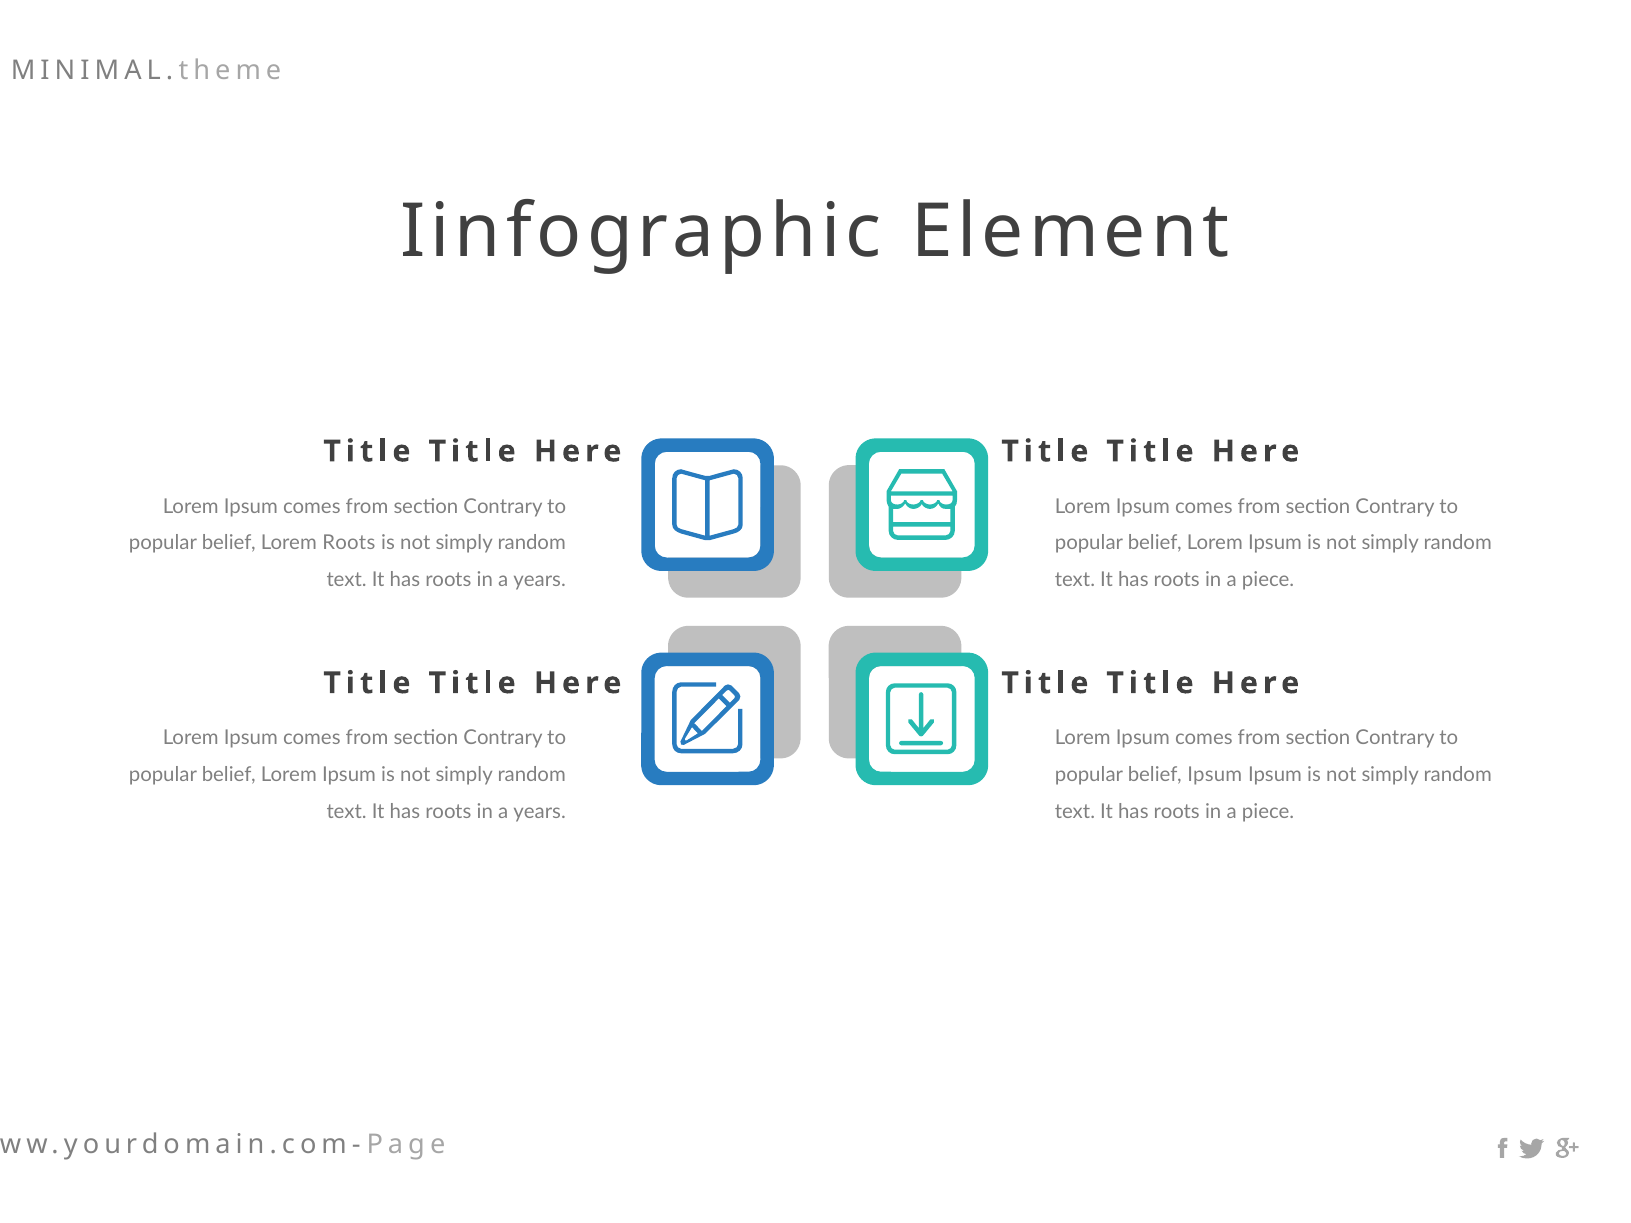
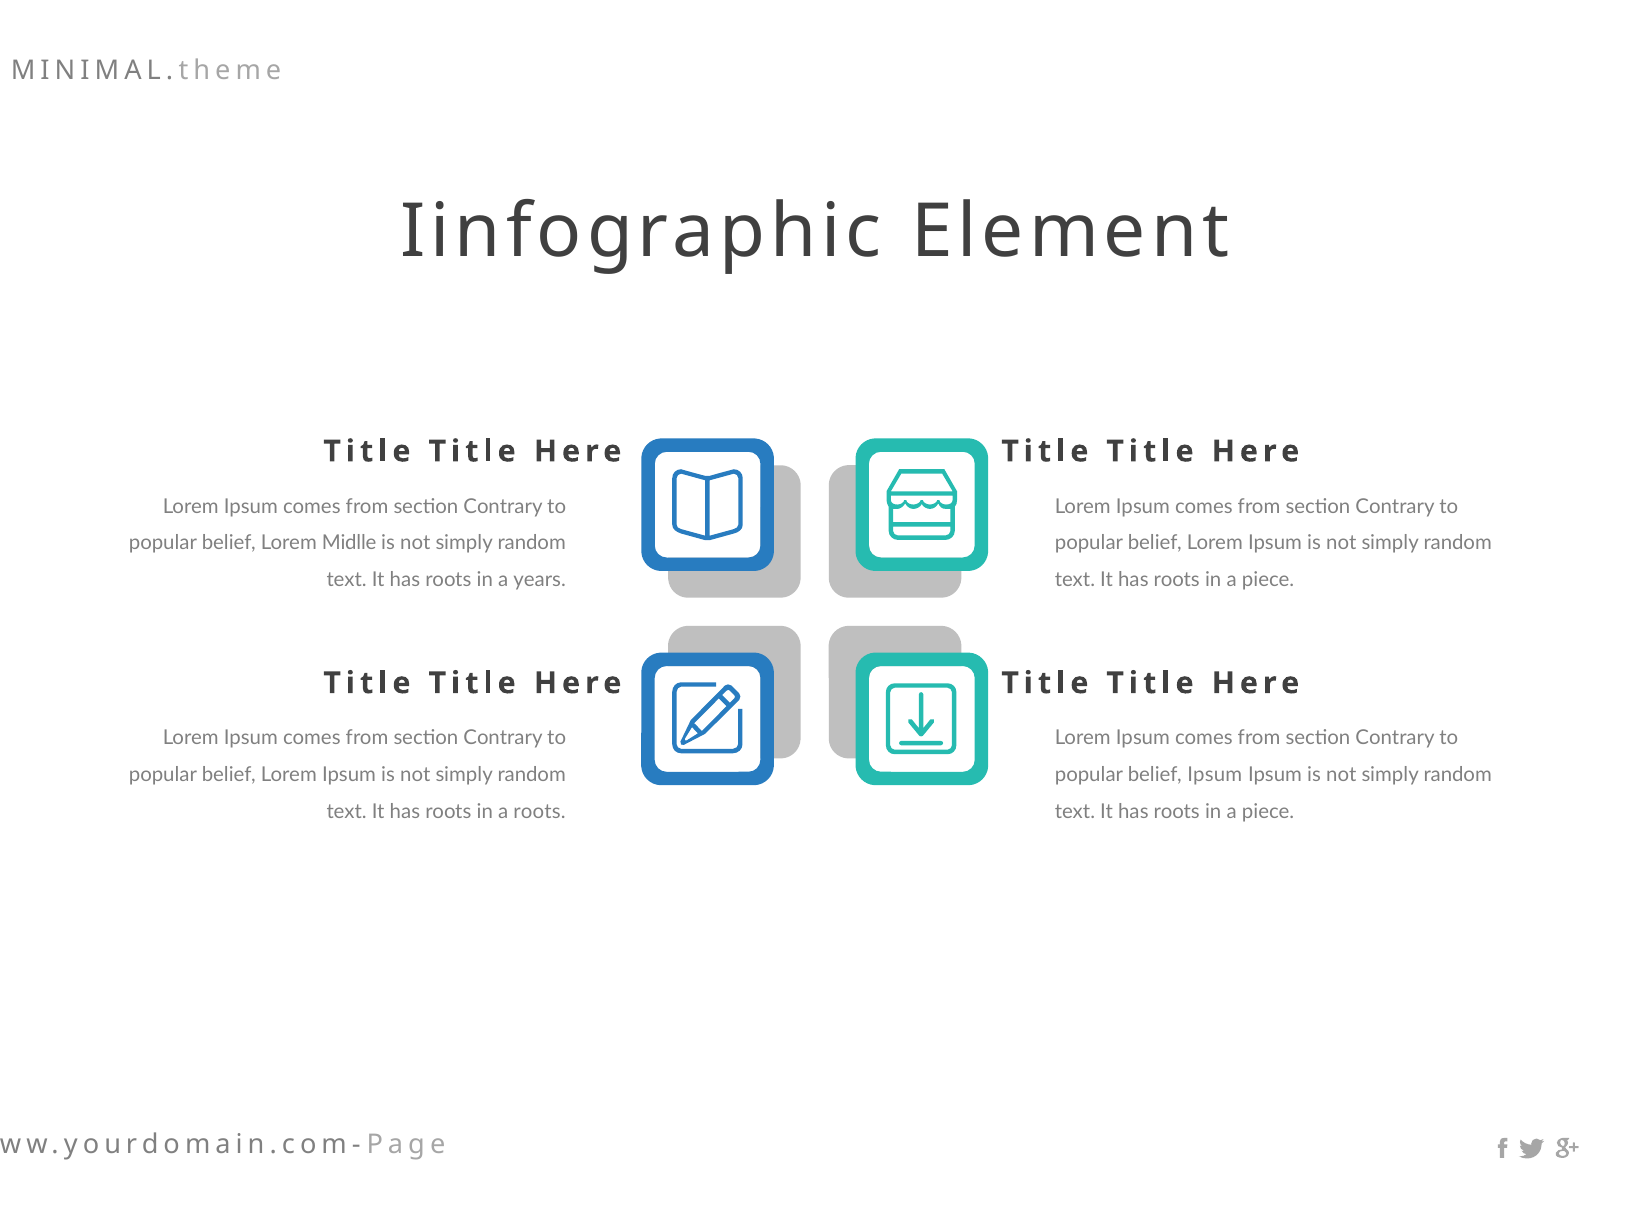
Lorem Roots: Roots -> Midlle (349, 543)
years: years -> roots (540, 812)
